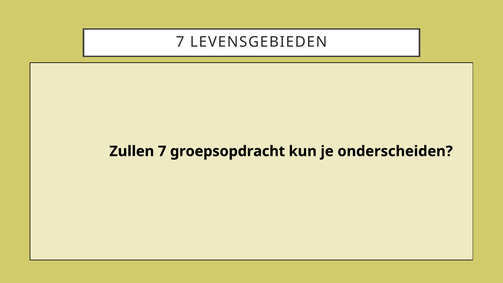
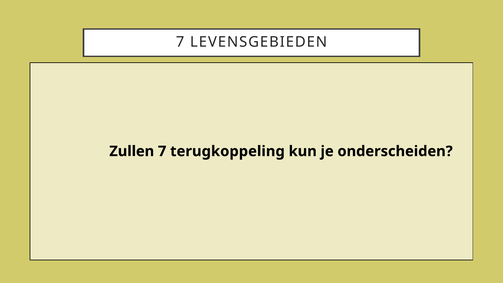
groepsopdracht: groepsopdracht -> terugkoppeling (227, 151)
